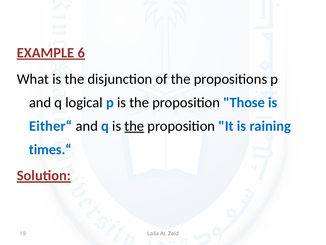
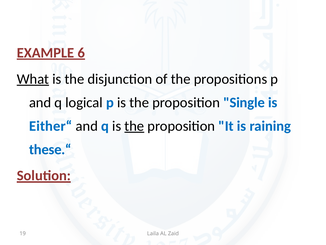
What underline: none -> present (33, 79)
Those: Those -> Single (244, 102)
times.“: times.“ -> these.“ (50, 149)
